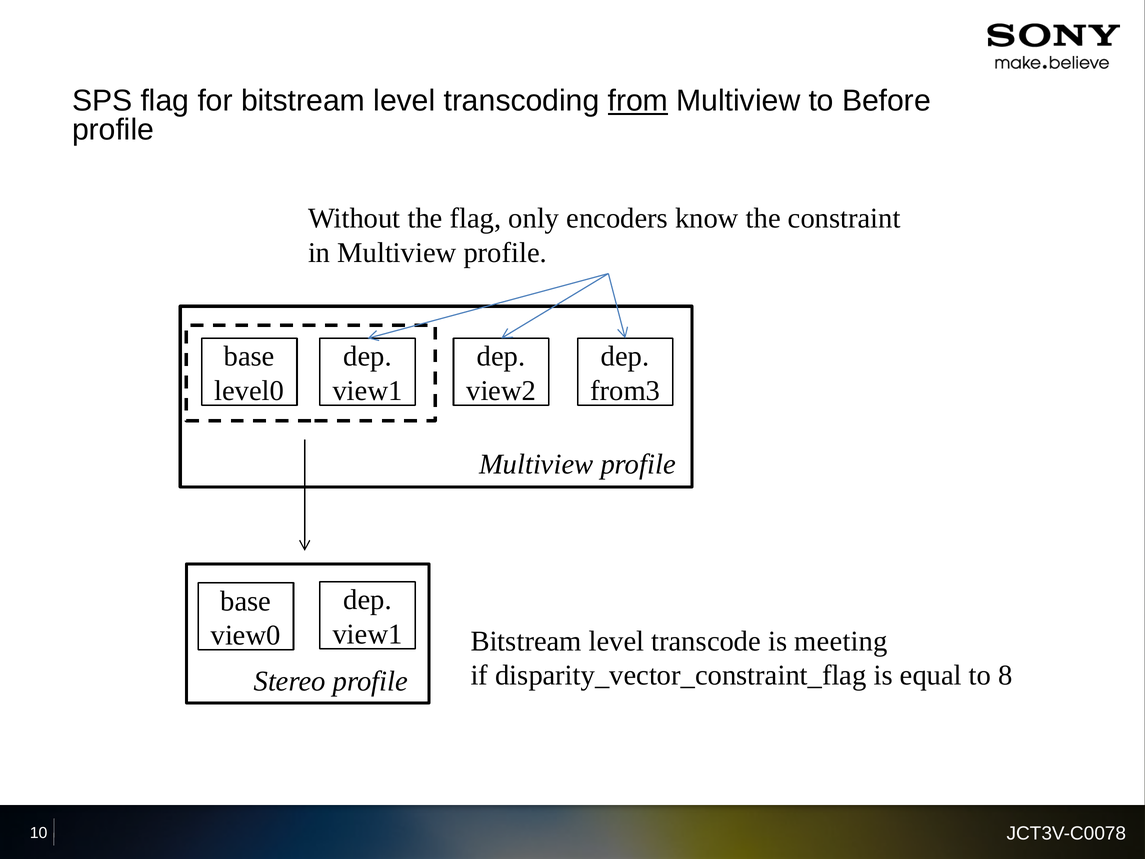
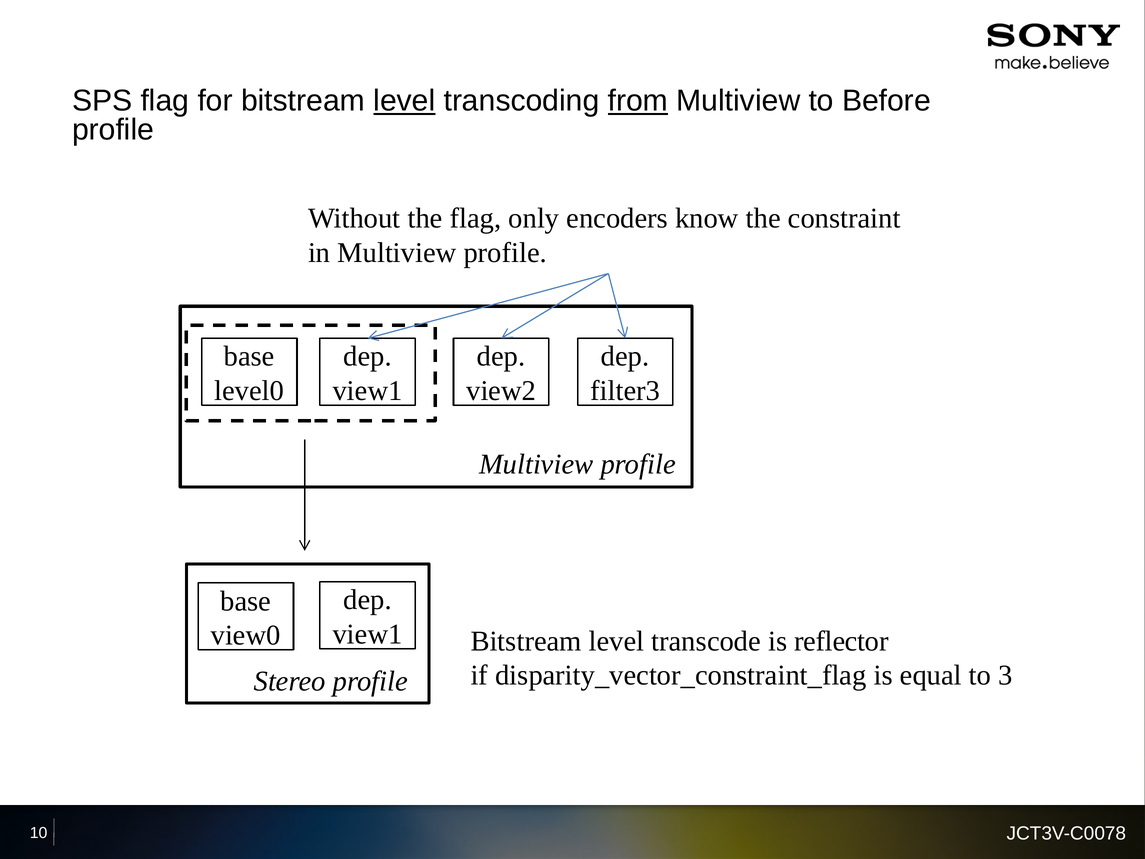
level underline: none -> present (404, 101)
from3: from3 -> filter3 (625, 391)
meeting: meeting -> reflector (841, 641)
8: 8 -> 3 (1006, 675)
